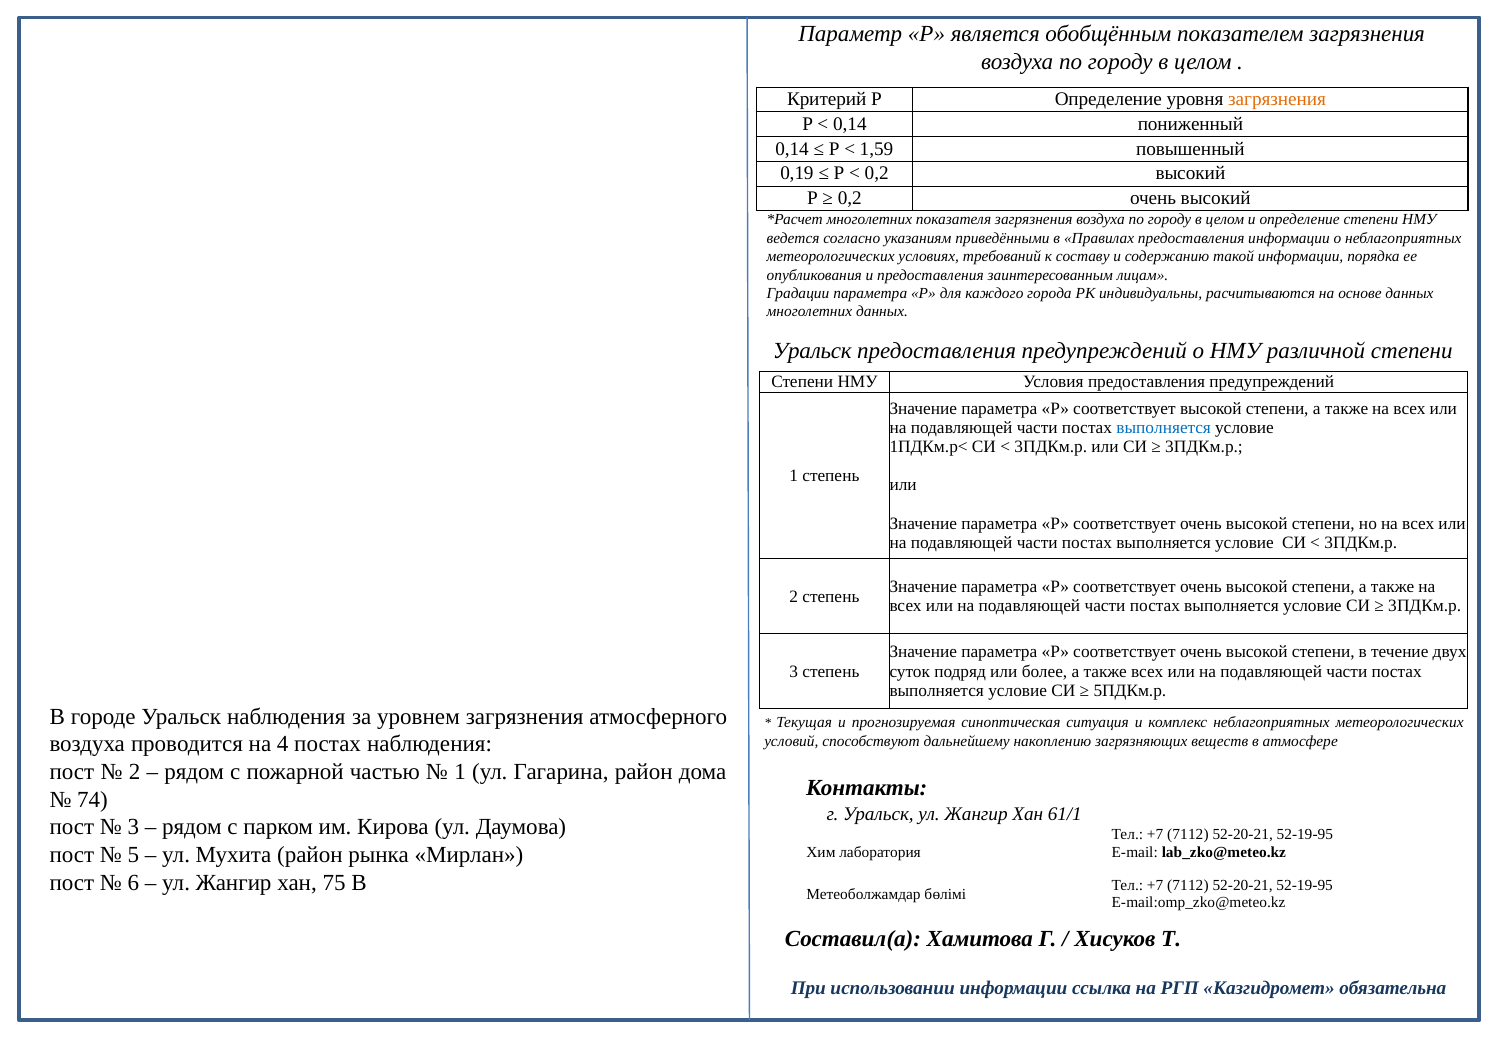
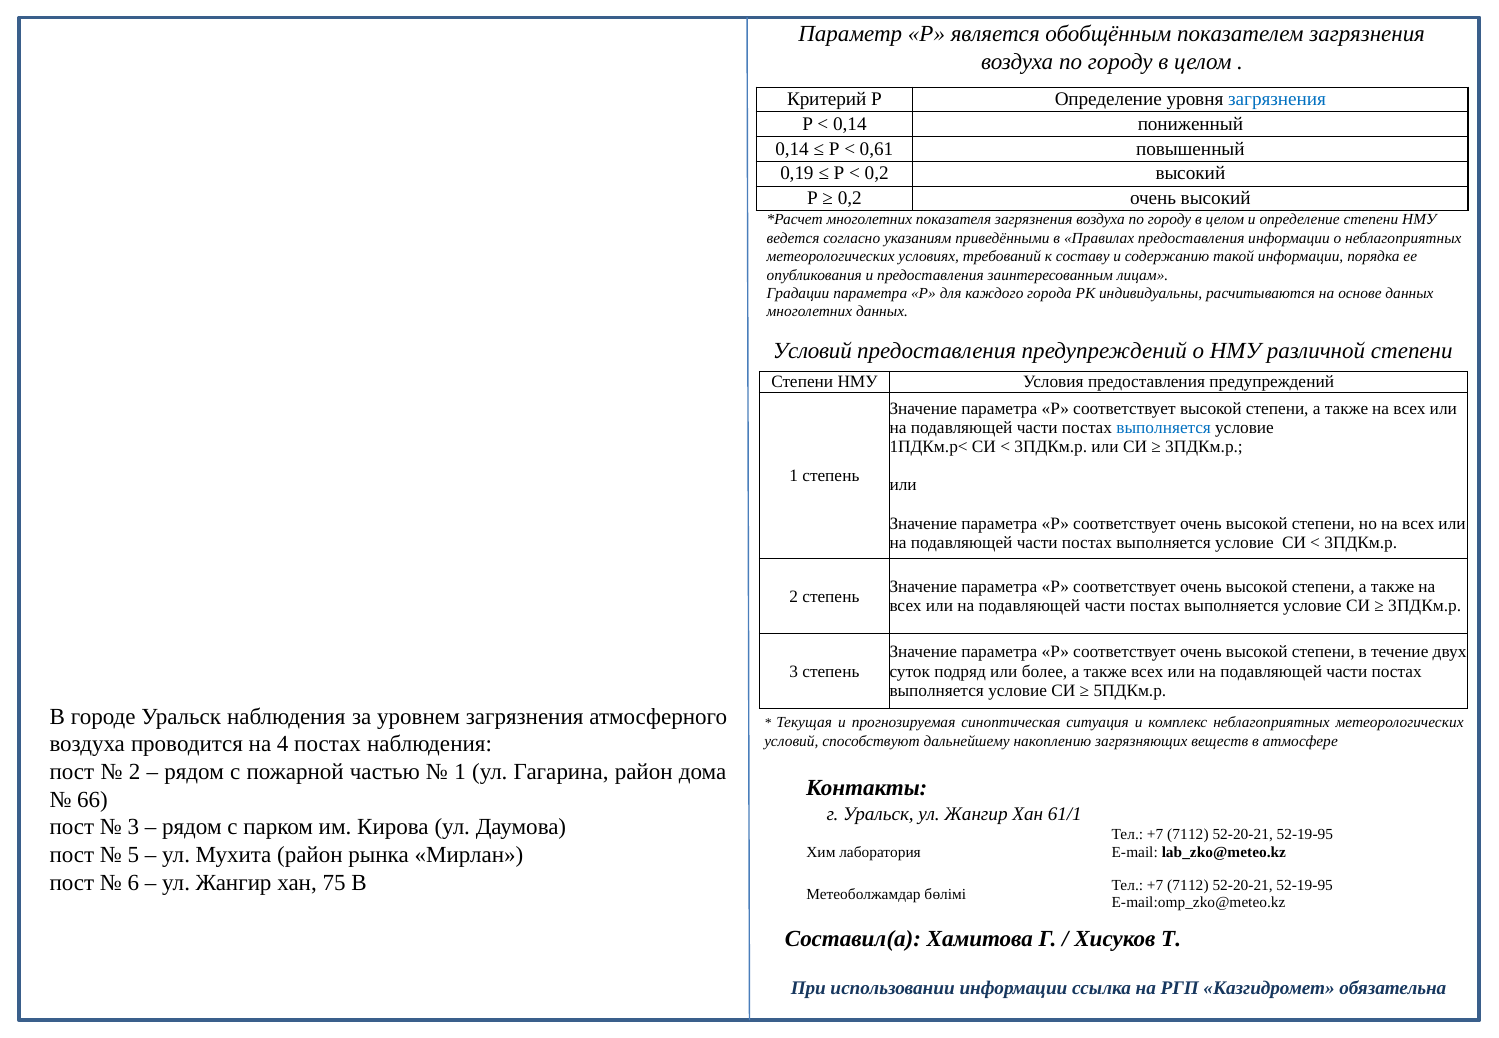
загрязнения colour: orange -> blue (1277, 99)
1,59: 1,59 -> 0,61 (877, 149)
Уральск: Уральск -> Условий (812, 351)
74: 74 -> 66 (93, 799)
